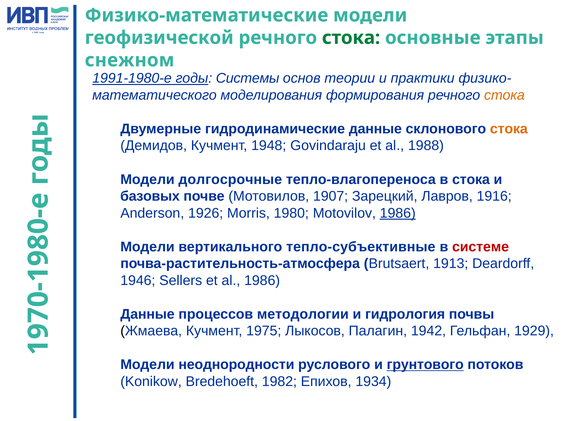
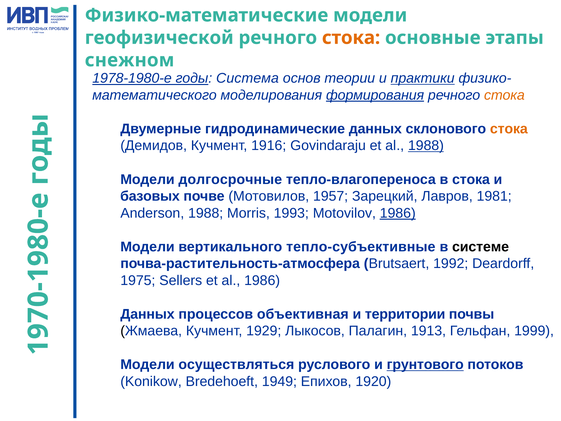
стока colour: green -> orange (351, 38)
1991-1980-е: 1991-1980-е -> 1978-1980-е (132, 78)
Системы: Системы -> Система (247, 78)
практики underline: none -> present (423, 78)
формирования underline: none -> present (375, 95)
гидродинамические данные: данные -> данных (375, 129)
1948: 1948 -> 1916 (269, 146)
1988 underline: none -> present (426, 146)
1907: 1907 -> 1957 (331, 196)
1916: 1916 -> 1981 (494, 196)
Anderson 1926: 1926 -> 1988 (206, 213)
1980: 1980 -> 1993 (291, 213)
системе colour: red -> black (481, 247)
1913: 1913 -> 1992 (451, 263)
1946: 1946 -> 1975 (138, 280)
Данные: Данные -> Данных (147, 314)
методологии: методологии -> объективная (303, 314)
гидрология: гидрология -> территории (405, 314)
1975: 1975 -> 1929 (264, 331)
1942: 1942 -> 1913 (428, 331)
1929: 1929 -> 1999 (534, 331)
неоднородности: неоднородности -> осуществляться (236, 364)
1982: 1982 -> 1949 (279, 381)
1934: 1934 -> 1920 (373, 381)
